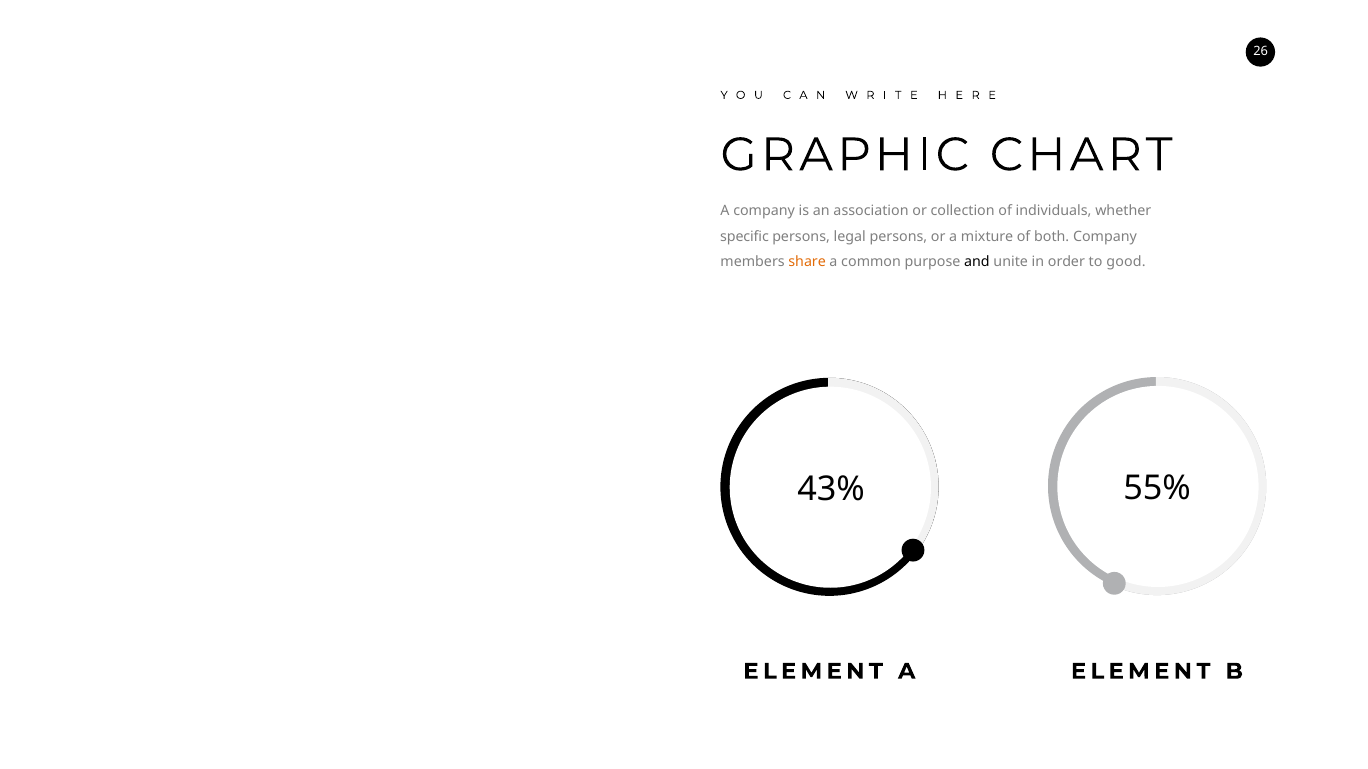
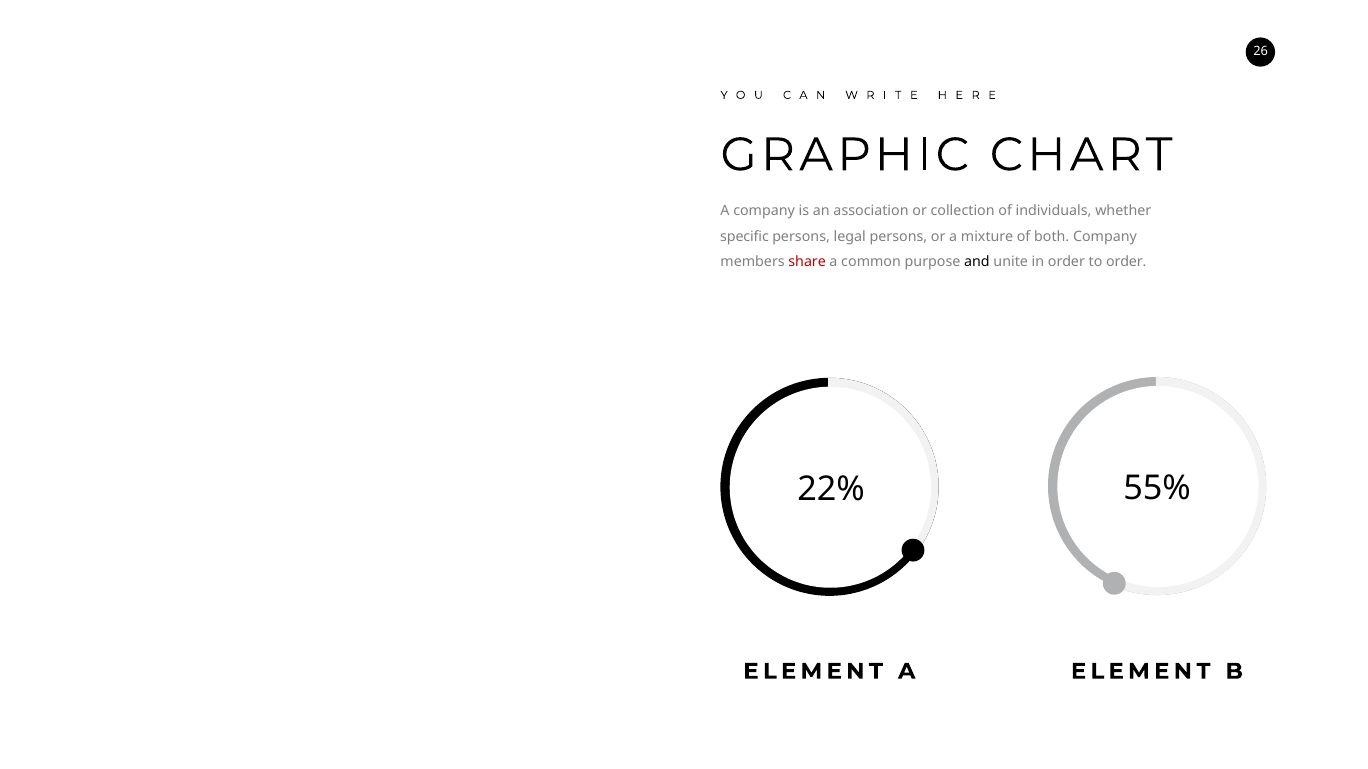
share colour: orange -> red (807, 262)
to good: good -> order (1126, 262)
43%: 43% -> 22% (831, 489)
